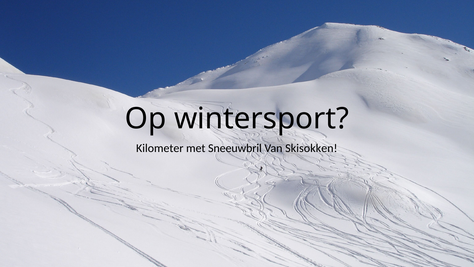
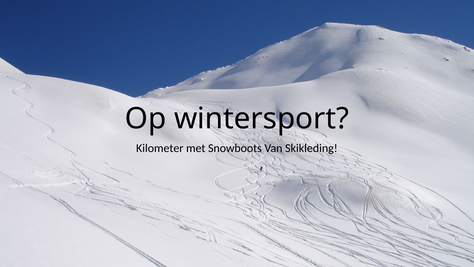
Sneeuwbril: Sneeuwbril -> Snowboots (235, 148)
Skisokken: Skisokken -> Skikleding (311, 148)
